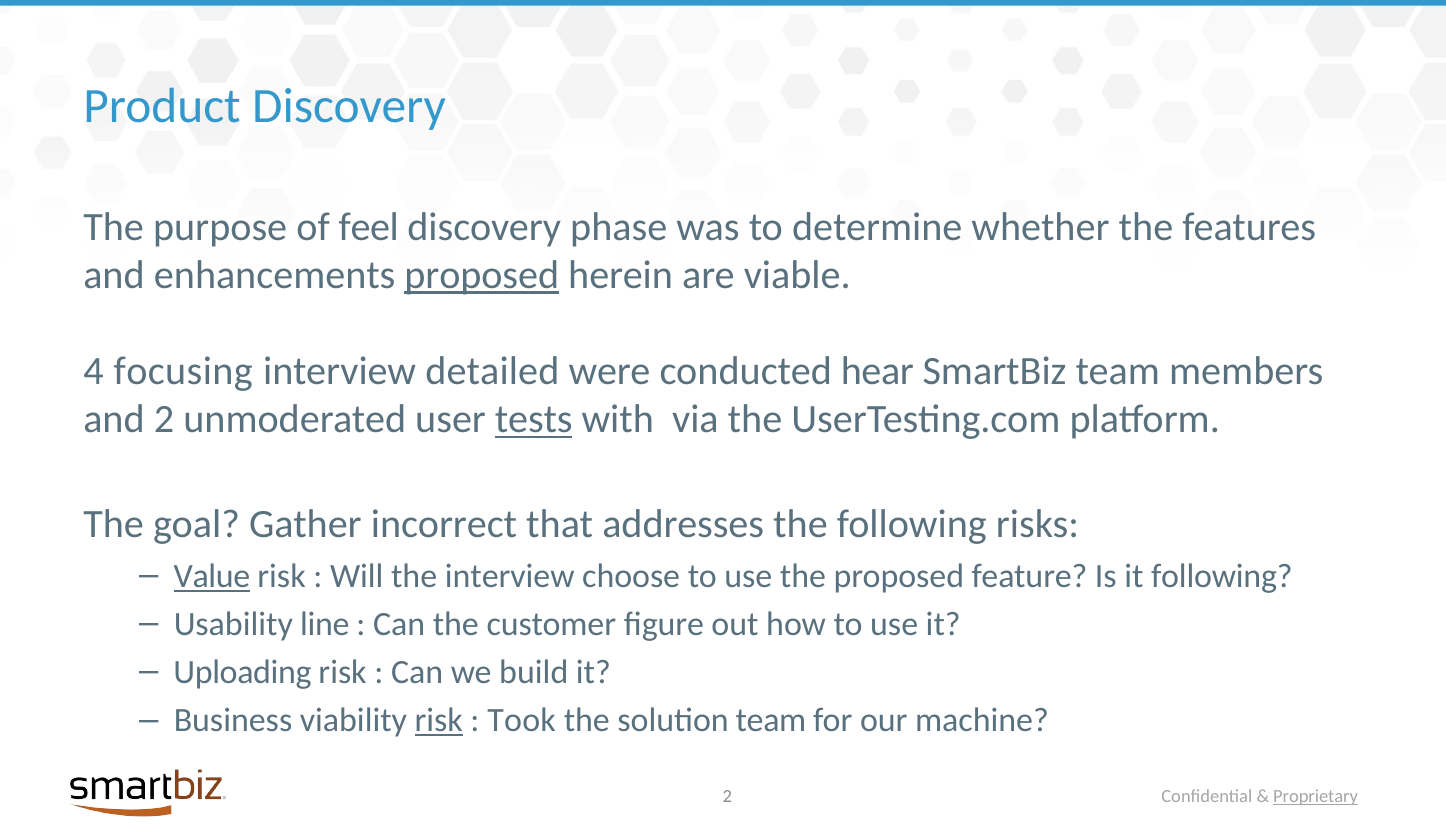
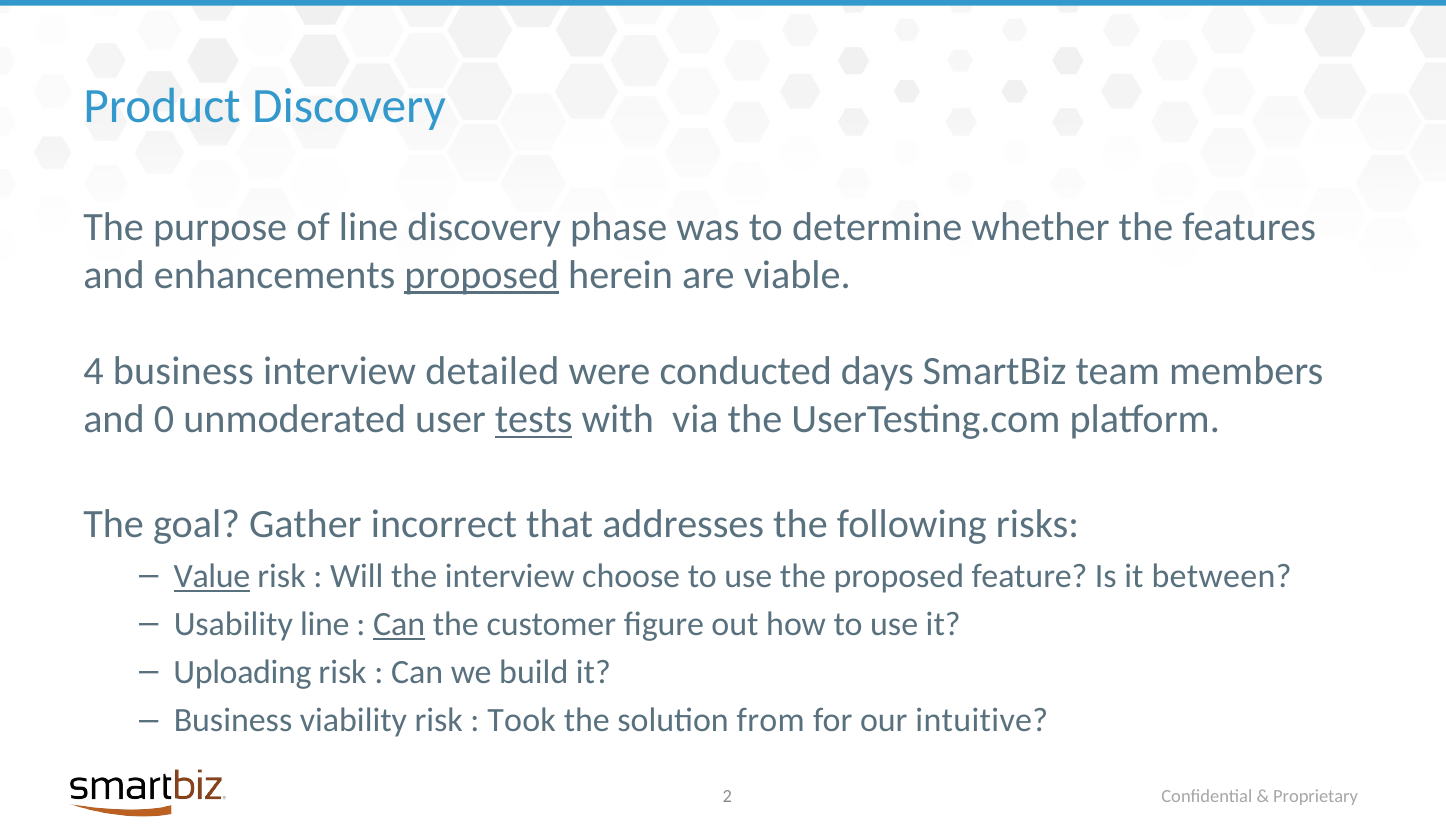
of feel: feel -> line (369, 227)
4 focusing: focusing -> business (183, 372)
hear: hear -> days (877, 372)
and 2: 2 -> 0 (164, 420)
it following: following -> between (1222, 576)
Can underline: none -> present (399, 624)
risk underline: present -> none (439, 721)
solution team: team -> from (771, 721)
machine: machine -> intuitive (982, 721)
Proprietary underline: present -> none (1316, 797)
